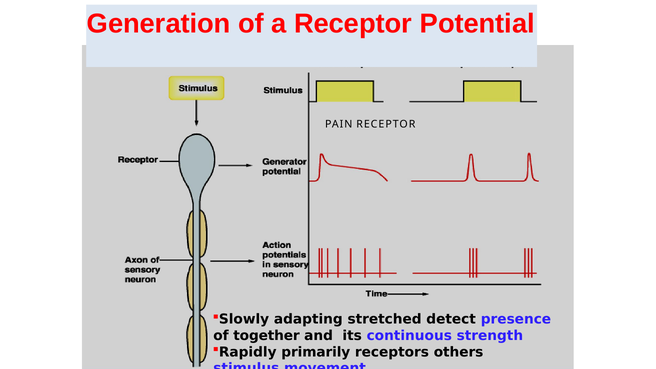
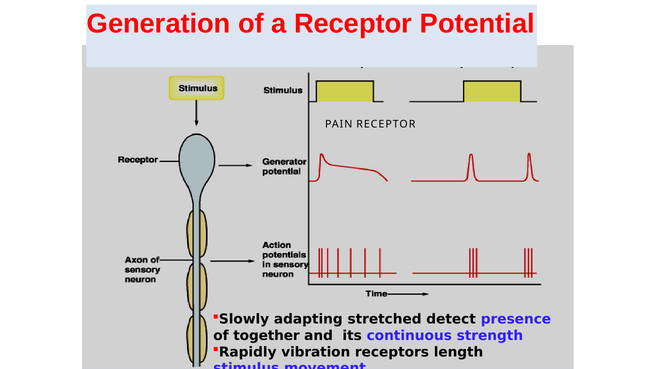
primarily: primarily -> vibration (316, 352)
others: others -> length (459, 352)
